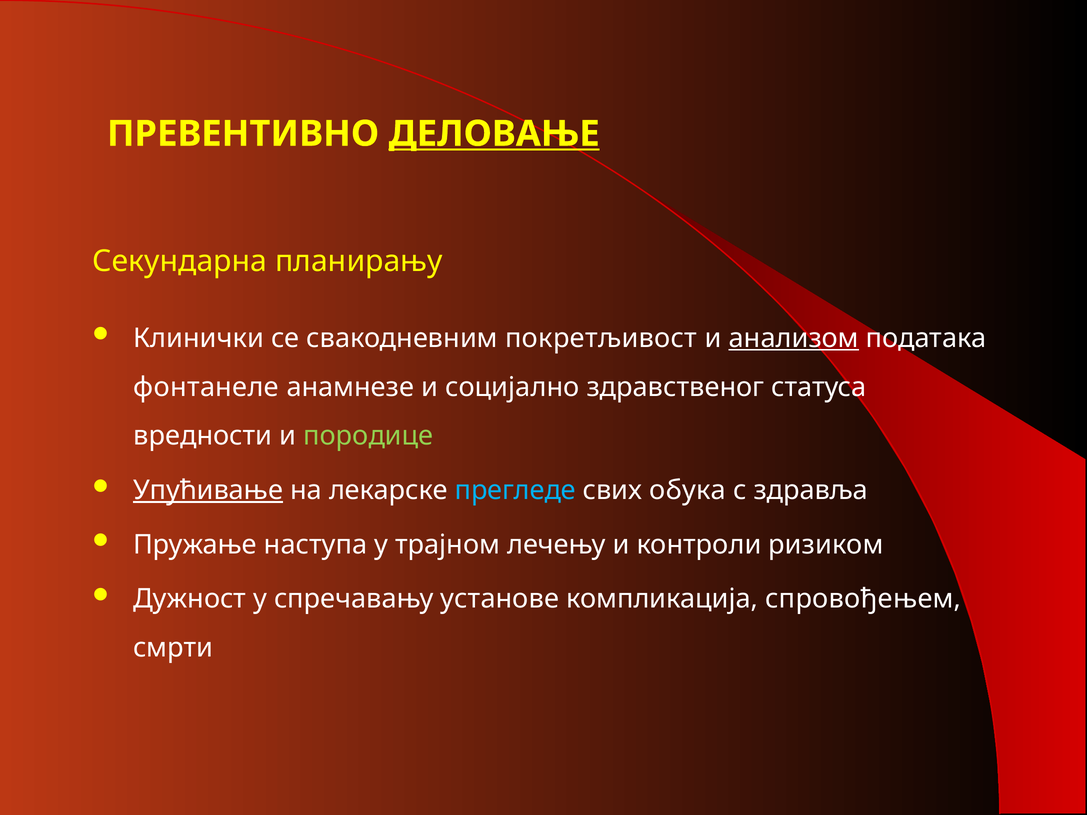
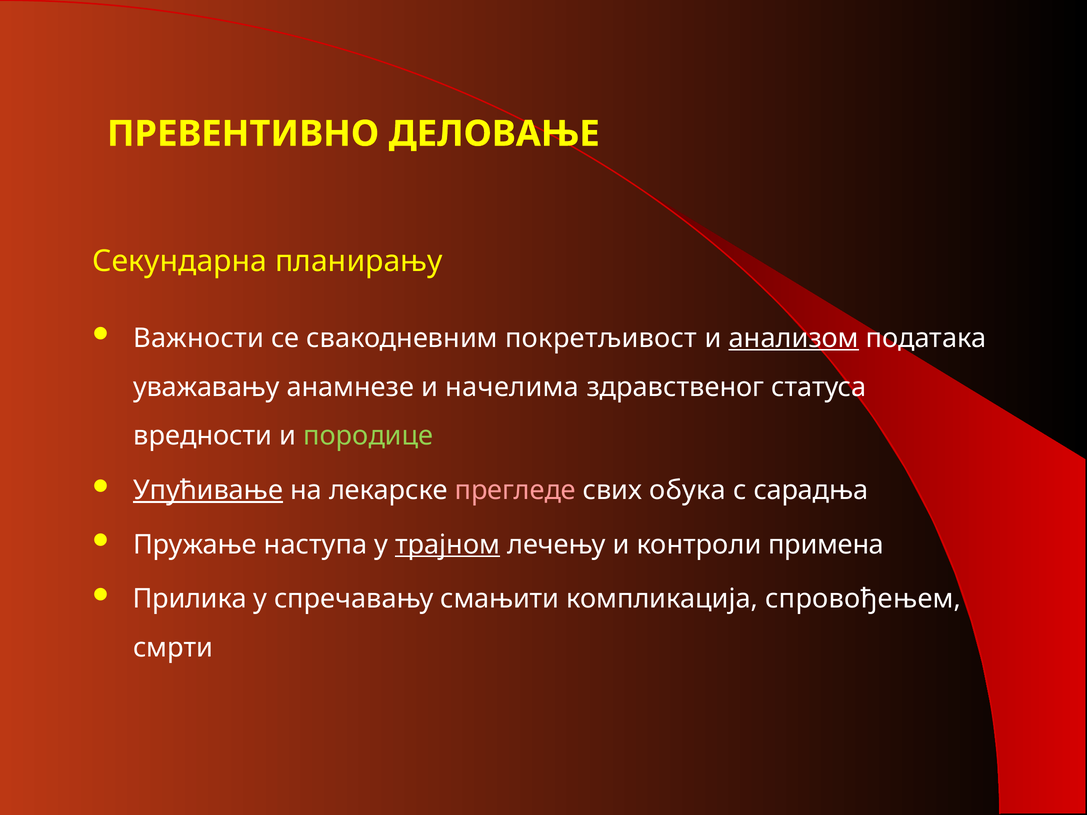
ДЕЛОВАЊЕ underline: present -> none (494, 134)
Клинички: Клинички -> Важности (199, 338)
фонтанеле: фонтанеле -> уважавању (206, 387)
социјално: социјално -> начелима (512, 387)
прегледе colour: light blue -> pink (515, 490)
здравља: здравља -> сарадња (811, 490)
трајном underline: none -> present (448, 545)
ризиком: ризиком -> примена (826, 545)
Дужност: Дужност -> Прилика (190, 599)
установе: установе -> смањити (500, 599)
